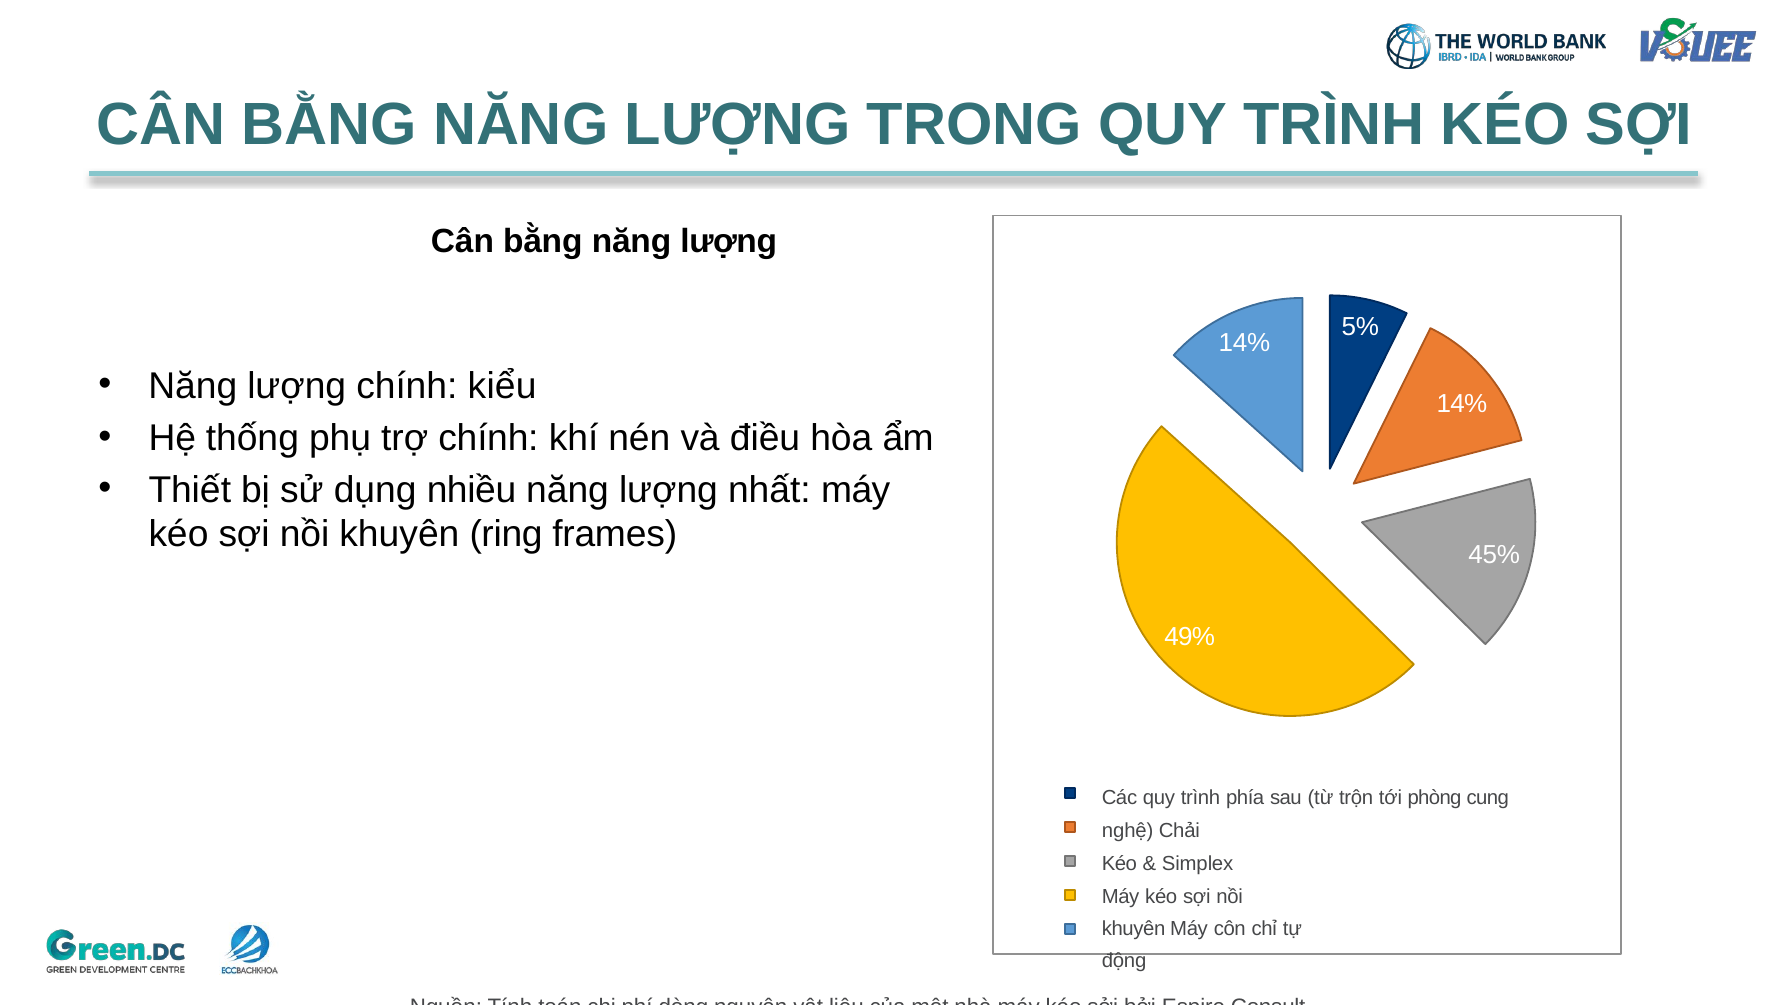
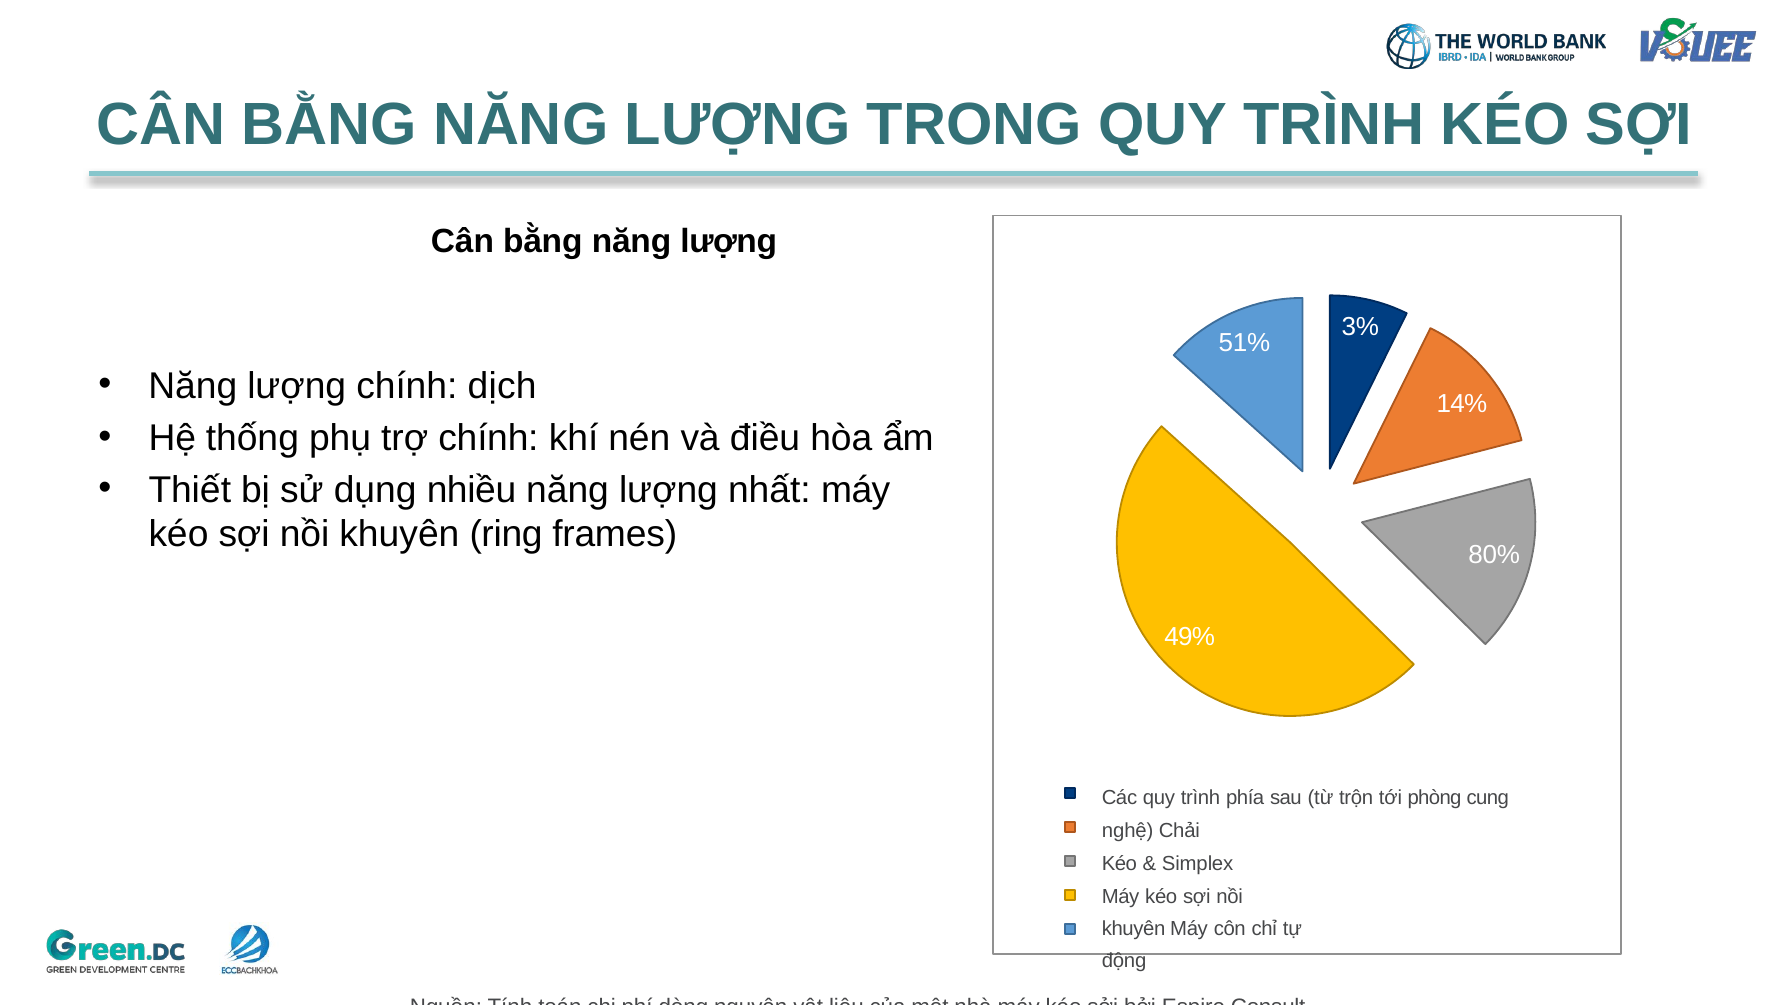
5%: 5% -> 3% (1360, 327)
14%: 14% -> 51% (1244, 343)
kiểu: kiểu -> dịch (502, 386)
45%: 45% -> 80% (1494, 555)
